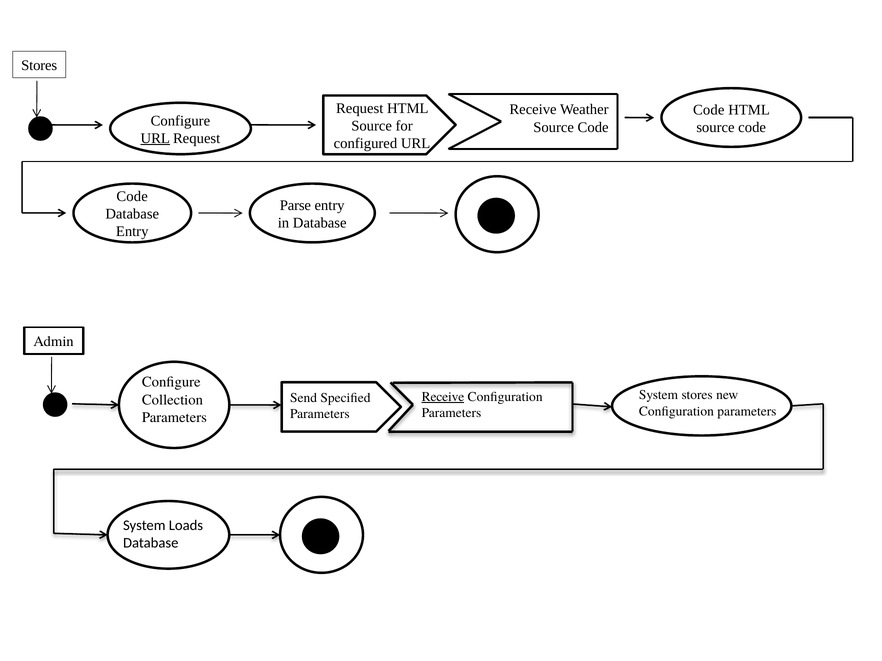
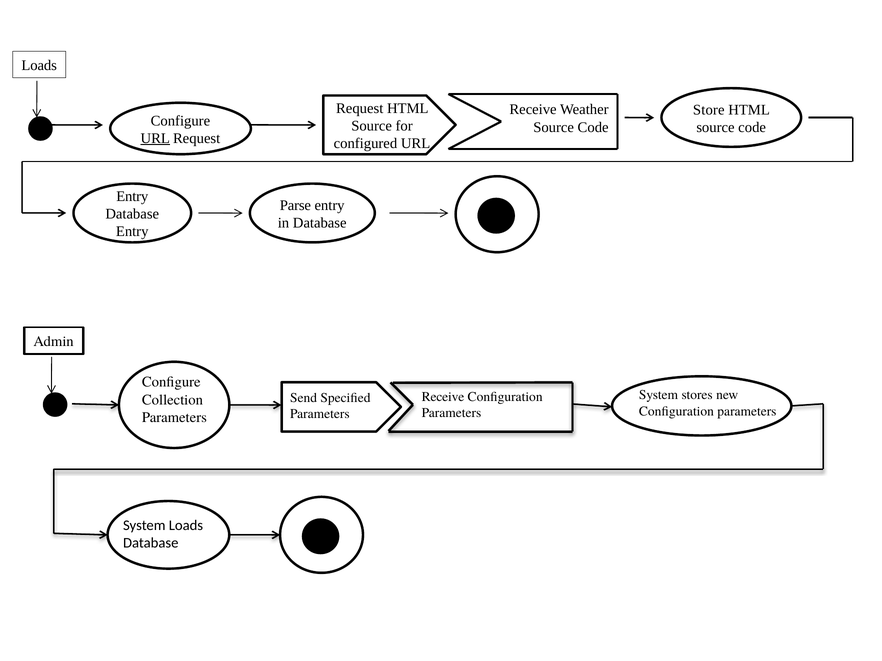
Stores: Stores -> Loads (39, 66)
Code: Code -> Store (709, 110)
Code: Code -> Entry (132, 197)
Receive underline: present -> none (443, 397)
